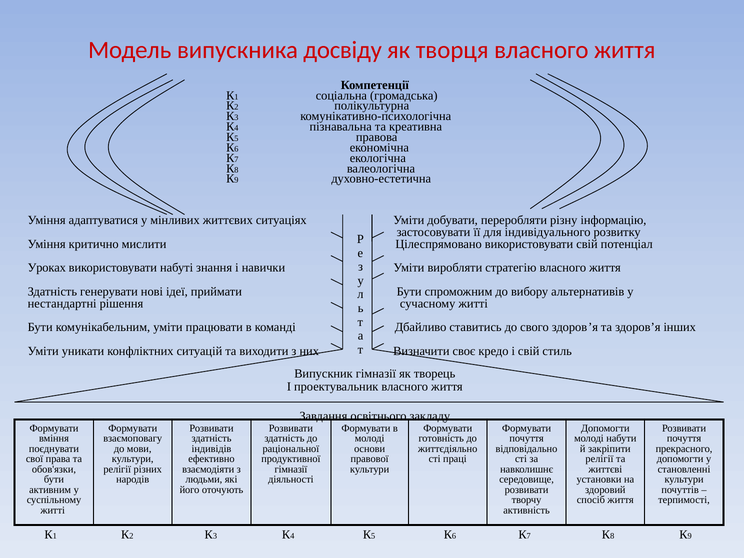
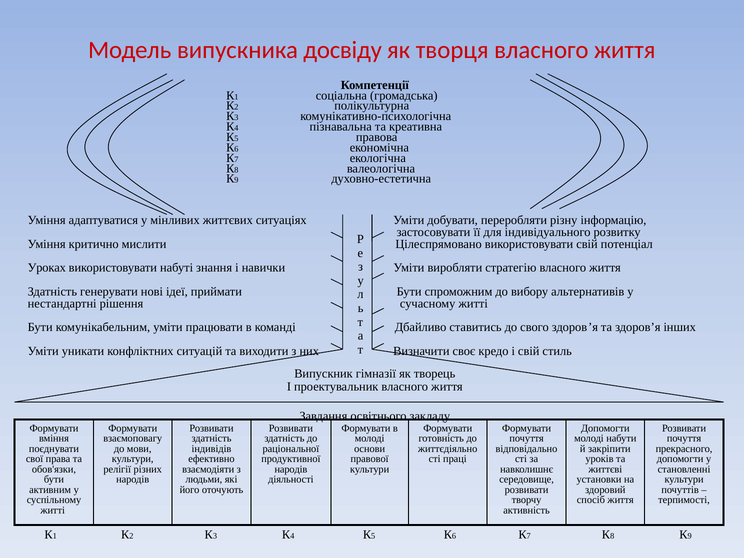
релігії: релігії -> уроків (599, 459)
гімназії: гімназії -> народів (291, 469)
